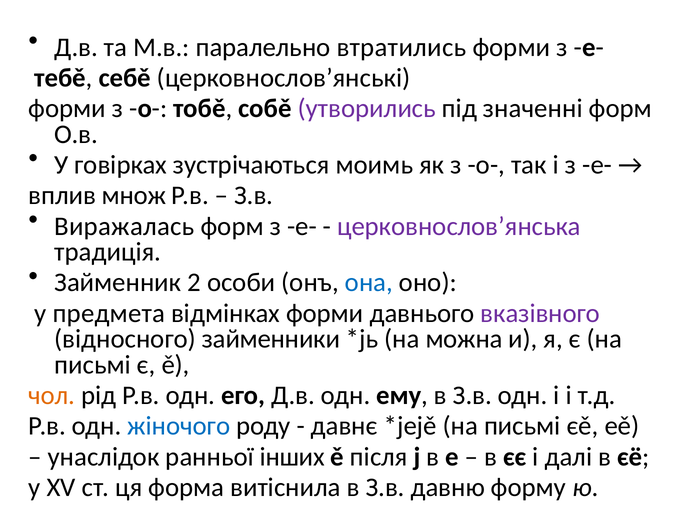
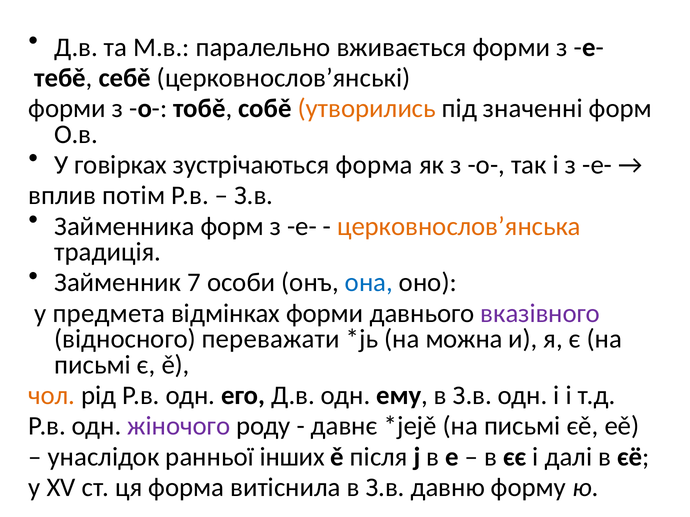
втратились: втратились -> вживається (402, 47)
утворились colour: purple -> orange (367, 109)
зустрічаються моимь: моимь -> форма (374, 165)
множ: множ -> потім (134, 196)
Виражалась: Виражалась -> Займенника (125, 226)
церковнослов’янська colour: purple -> orange (459, 226)
2: 2 -> 7 (194, 283)
займенники: займенники -> переважати (271, 339)
жіночого colour: blue -> purple (179, 426)
